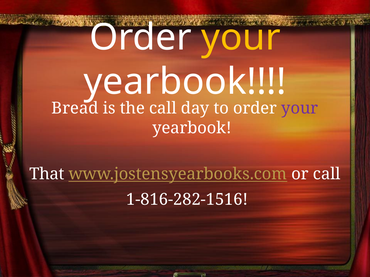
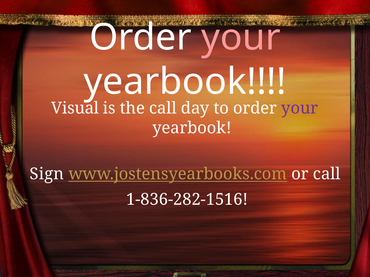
your colour: yellow -> pink (241, 37)
Bread: Bread -> Visual (75, 108)
That: That -> Sign (47, 174)
1-816-282-1516: 1-816-282-1516 -> 1-836-282-1516 (187, 200)
